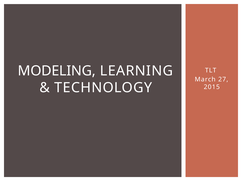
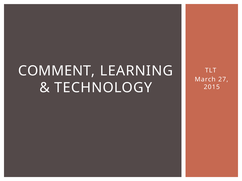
MODELING: MODELING -> COMMENT (57, 71)
